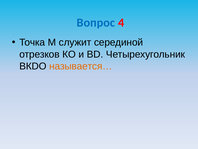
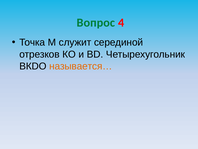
Вопрос colour: blue -> green (96, 23)
